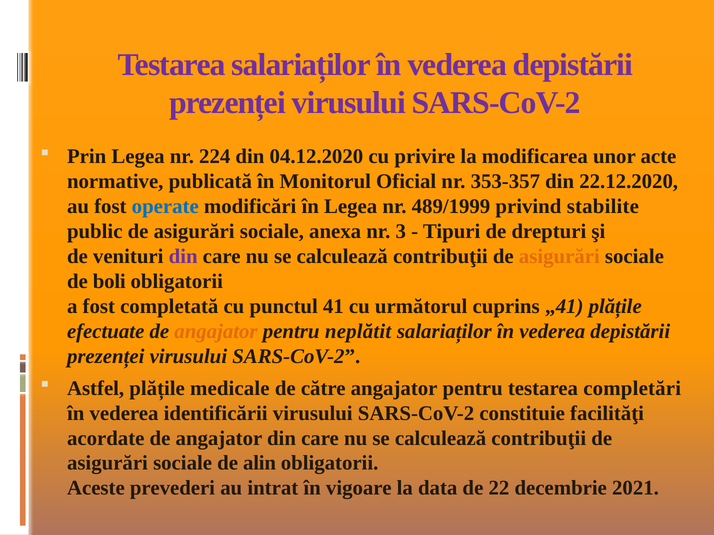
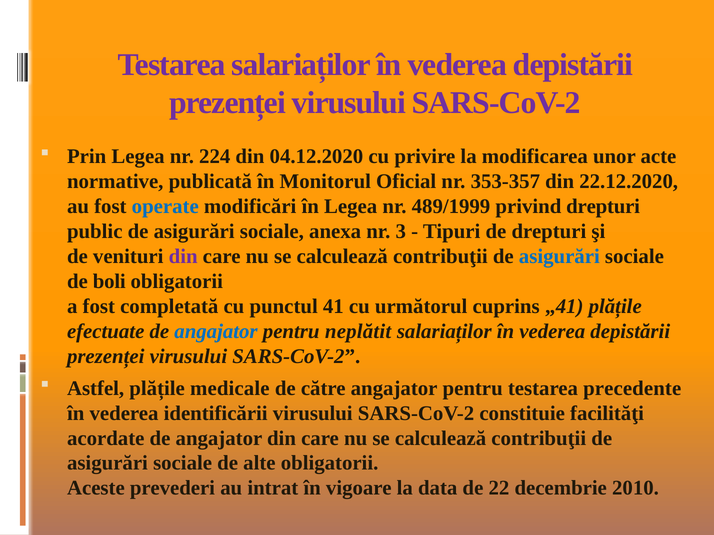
privind stabilite: stabilite -> drepturi (603, 207)
asigurări colour: orange -> blue (559, 257)
angajator colour: orange -> blue (216, 332)
completări: completări -> precedente (632, 389)
alin: alin -> alte (259, 464)
2021: 2021 -> 2010 (635, 489)
